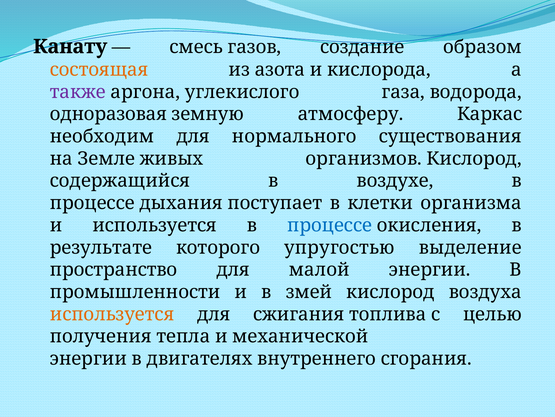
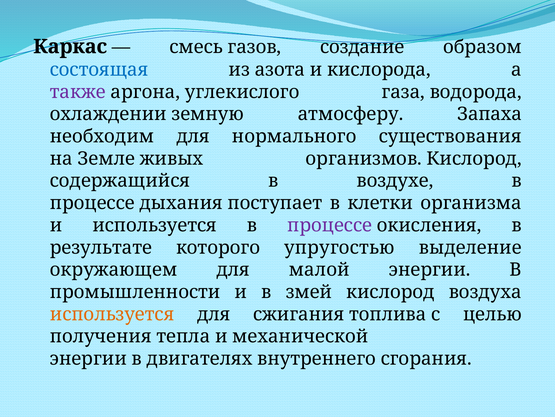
Канату: Канату -> Каркас (70, 47)
состоящая colour: orange -> blue (99, 70)
одноразовая: одноразовая -> охлаждении (108, 114)
Каркас: Каркас -> Запаха (490, 114)
процессе colour: blue -> purple (330, 225)
пространство: пространство -> окружающем (114, 269)
